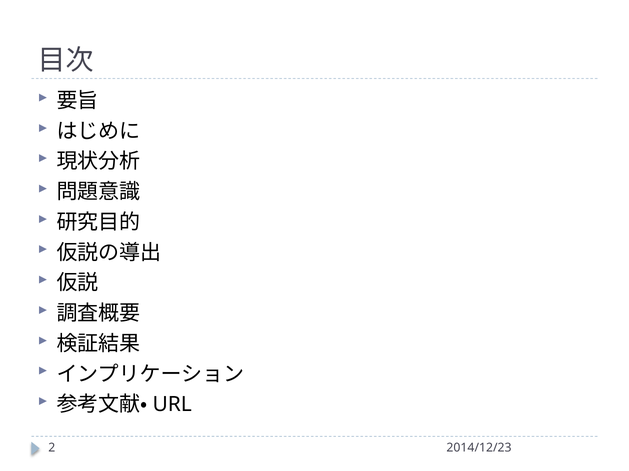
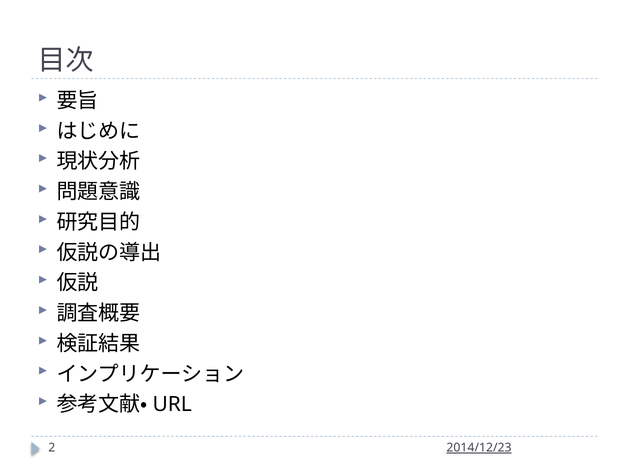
2014/12/23 underline: none -> present (479, 449)
